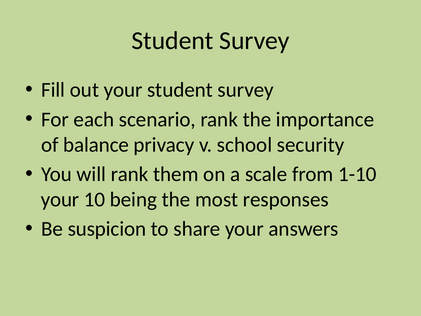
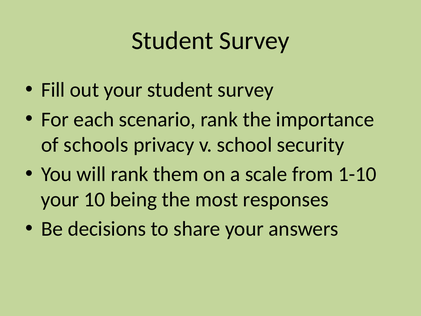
balance: balance -> schools (96, 145)
suspicion: suspicion -> decisions (107, 229)
